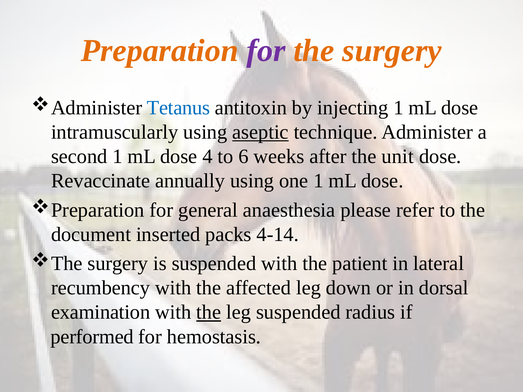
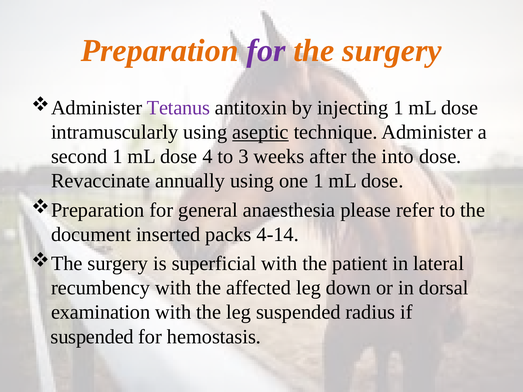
Tetanus colour: blue -> purple (178, 108)
6: 6 -> 3 (243, 157)
unit: unit -> into (398, 157)
is suspended: suspended -> superficial (214, 264)
the underline: present -> none (209, 312)
performed: performed -> suspended (92, 337)
